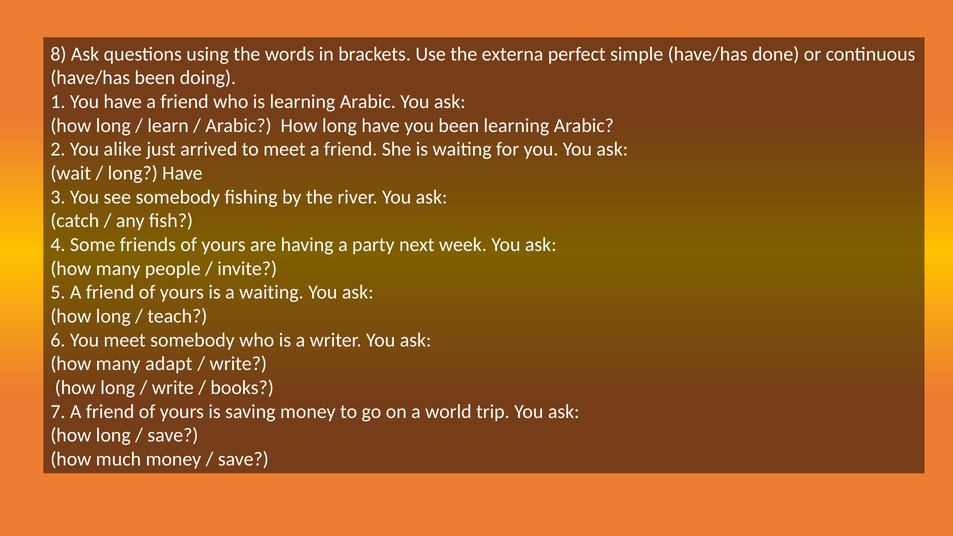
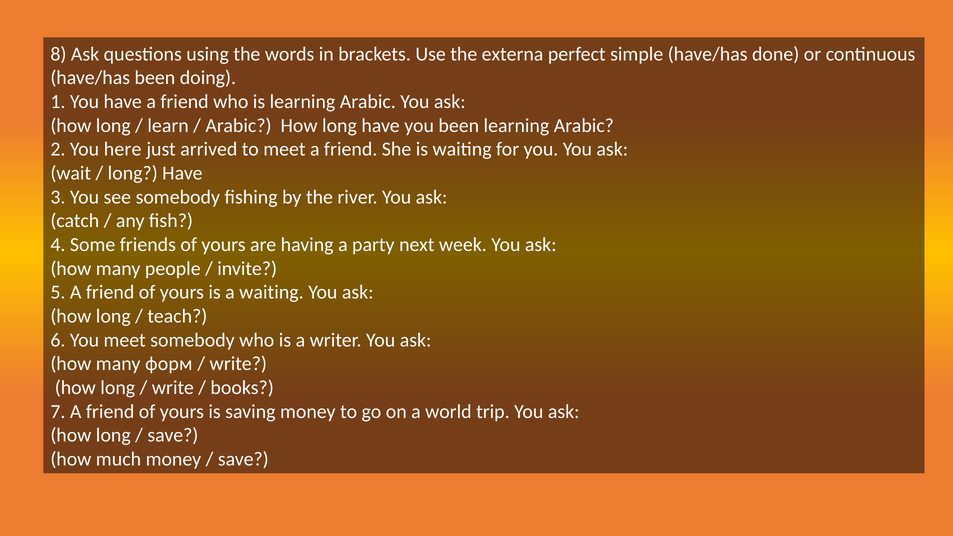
alike: alike -> here (123, 149)
adapt: adapt -> форм (169, 364)
